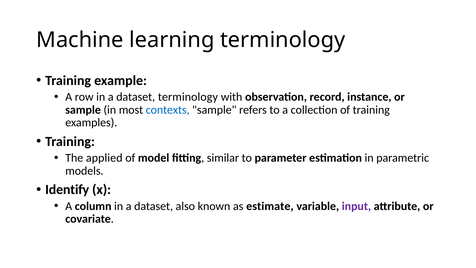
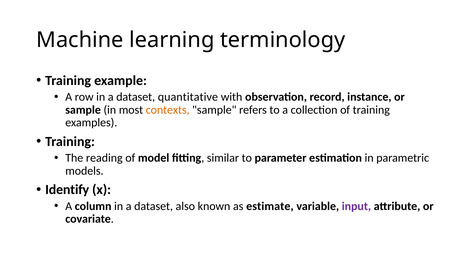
dataset terminology: terminology -> quantitative (188, 97)
contexts colour: blue -> orange (168, 110)
applied: applied -> reading (104, 158)
